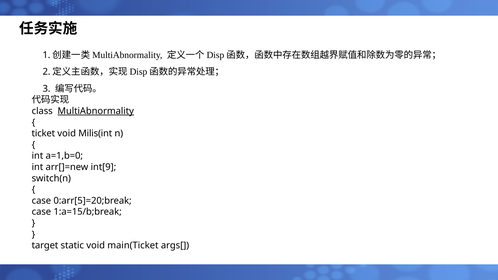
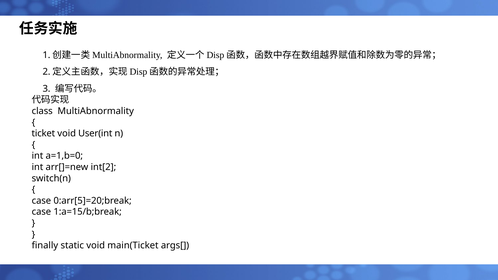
MultiAbnormality underline: present -> none (96, 111)
Milis(int: Milis(int -> User(int (95, 134)
int[9: int[9 -> int[2 (103, 167)
target: target -> finally (45, 246)
